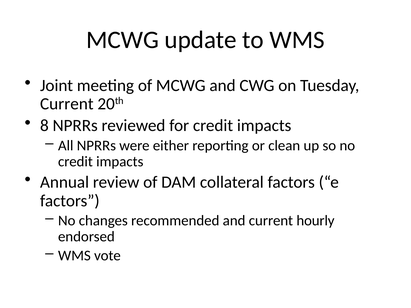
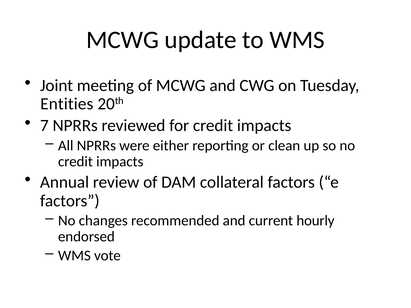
Current: Current -> Entities (67, 104)
8: 8 -> 7 (44, 126)
